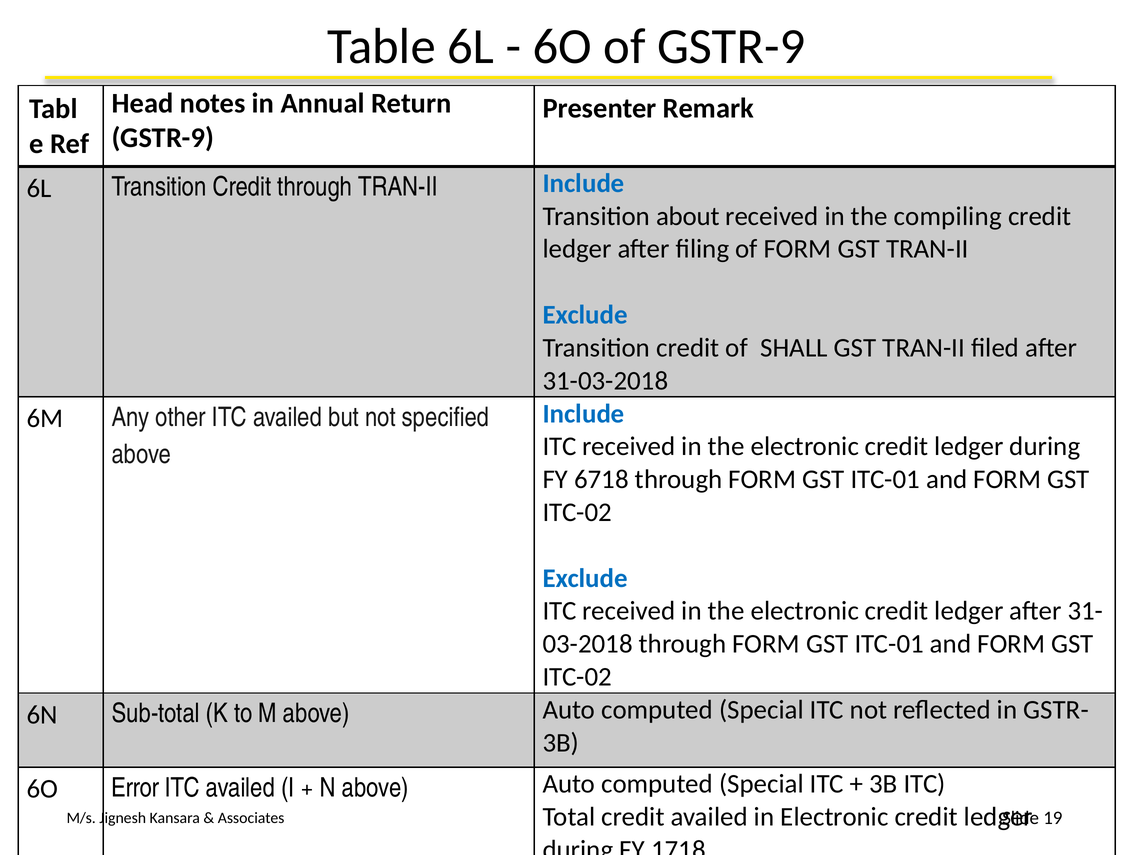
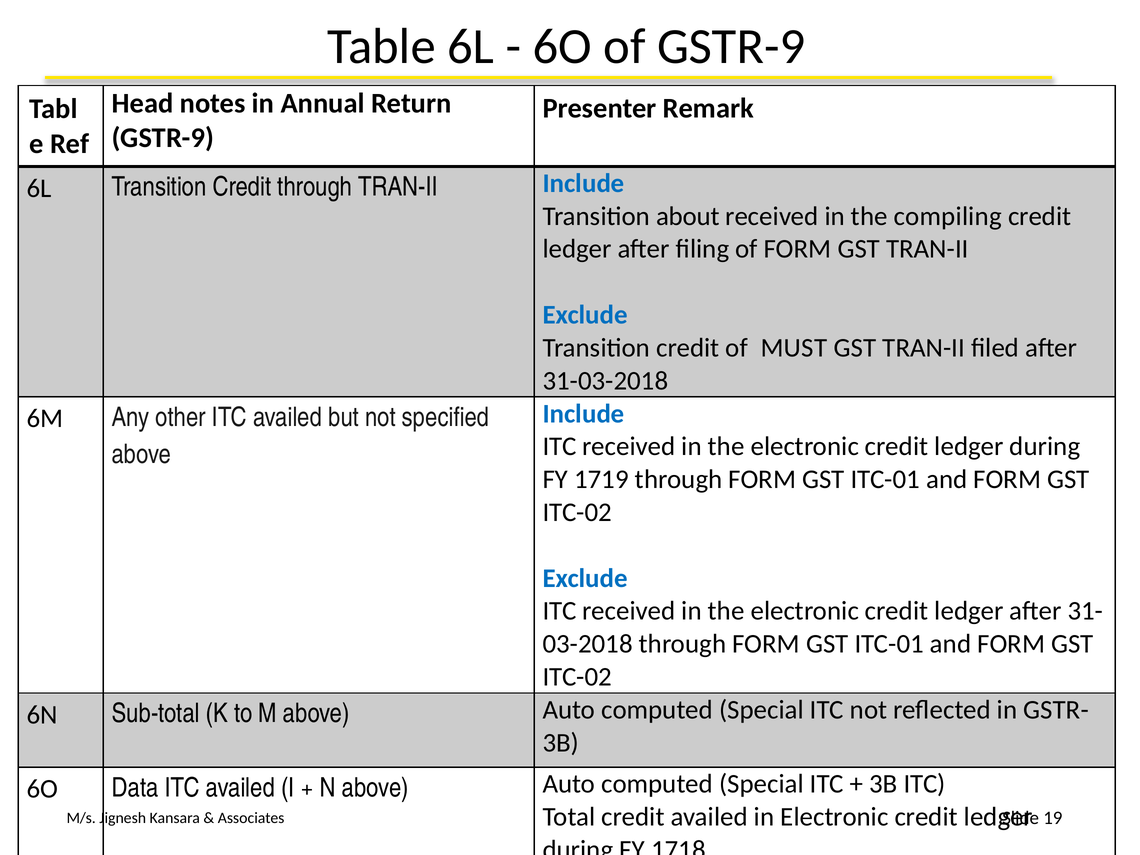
SHALL: SHALL -> MUST (794, 348)
6718: 6718 -> 1719 (601, 479)
Error: Error -> Data (135, 788)
